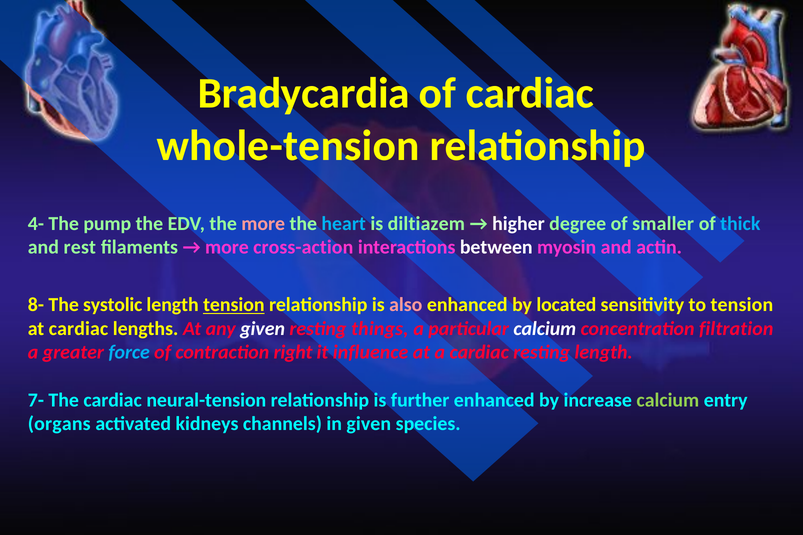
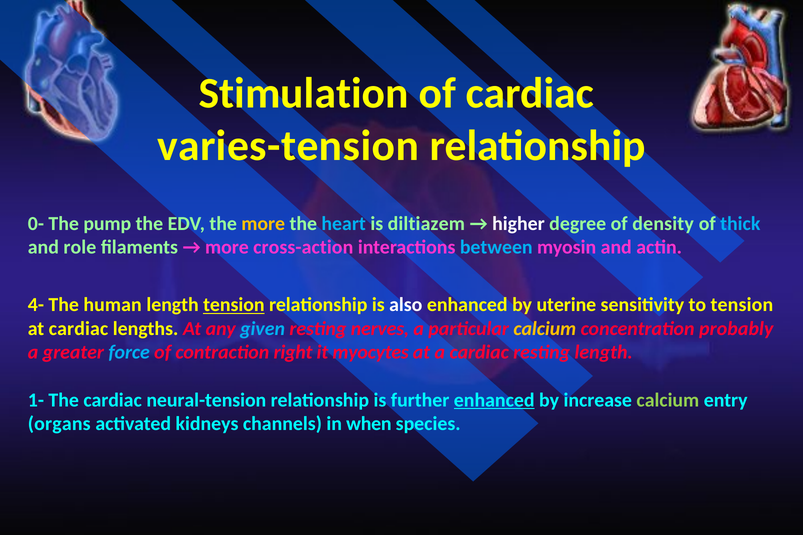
Bradycardia: Bradycardia -> Stimulation (304, 93)
whole-tension: whole-tension -> varies-tension (288, 146)
4-: 4- -> 0- (36, 224)
more colour: pink -> yellow (263, 224)
smaller: smaller -> density (663, 224)
rest: rest -> role (80, 248)
between colour: white -> light blue (496, 248)
8-: 8- -> 4- (36, 305)
systolic: systolic -> human (113, 305)
also colour: pink -> white (406, 305)
located: located -> uterine (566, 305)
given colour: white -> light blue (263, 329)
things: things -> nerves (380, 329)
calcium colour: white -> yellow (545, 329)
filtration: filtration -> probably (736, 329)
influence: influence -> myocytes (371, 353)
7-: 7- -> 1- (36, 400)
enhanced underline: none -> present (494, 400)
in given: given -> when (369, 424)
